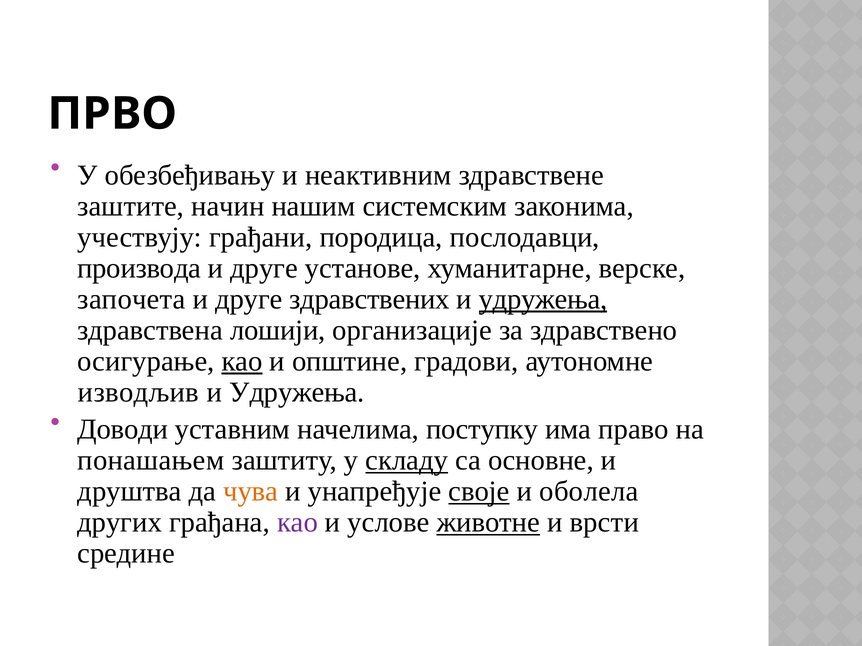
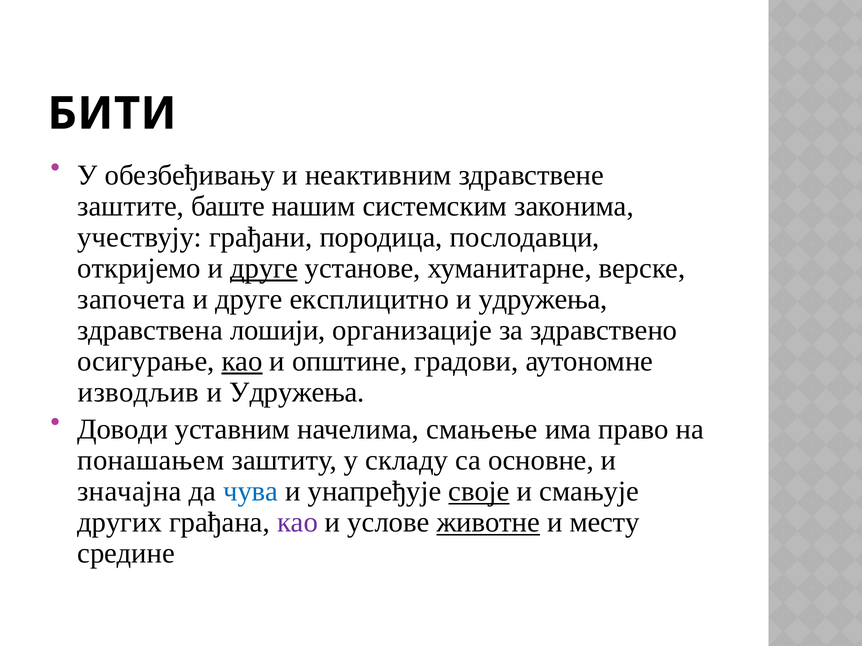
ПРВО: ПРВО -> БИТИ (112, 114)
начин: начин -> баште (228, 206)
производа: производа -> откријемо (139, 268)
друге underline: none -> present (264, 268)
здравствених: здравствених -> експлицитно (369, 299)
удружења underline: present -> none (543, 299)
поступку: поступку -> смањење (482, 430)
складу underline: present -> none (407, 461)
друштва: друштва -> значајна (129, 492)
чува colour: orange -> blue (251, 492)
оболела: оболела -> смањује (589, 492)
врсти: врсти -> месту (605, 523)
